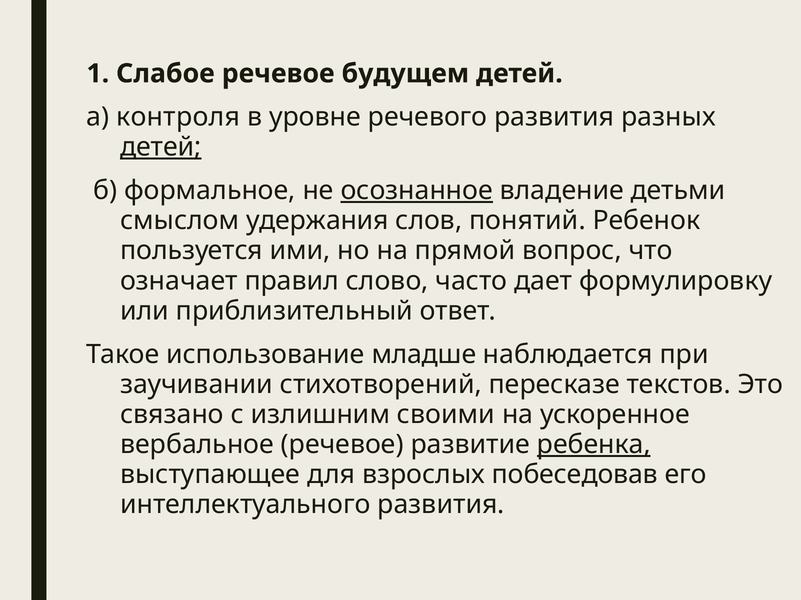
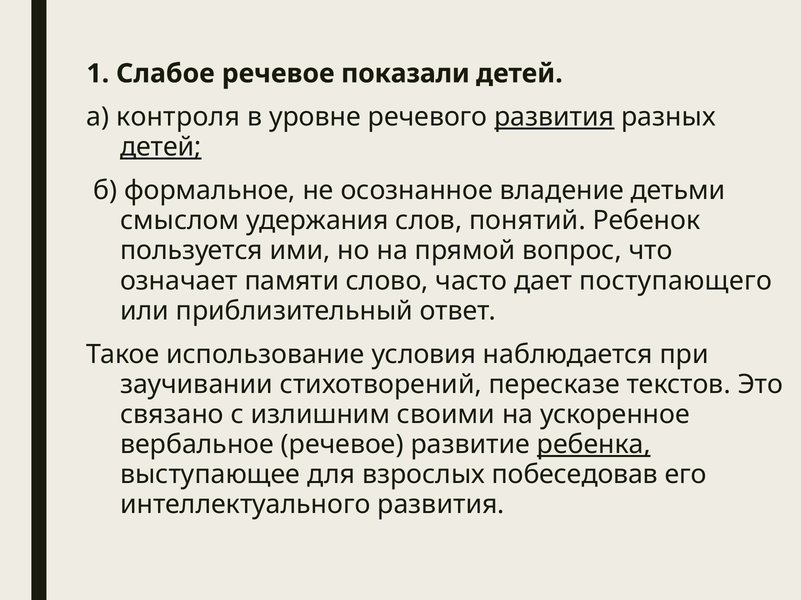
будущем: будущем -> показали (405, 74)
развития underline: none -> present (554, 117)
осознанное underline: present -> none (417, 191)
правил: правил -> памяти (292, 281)
формулировку: формулировку -> поступающего (676, 281)
младше: младше -> условия (424, 355)
